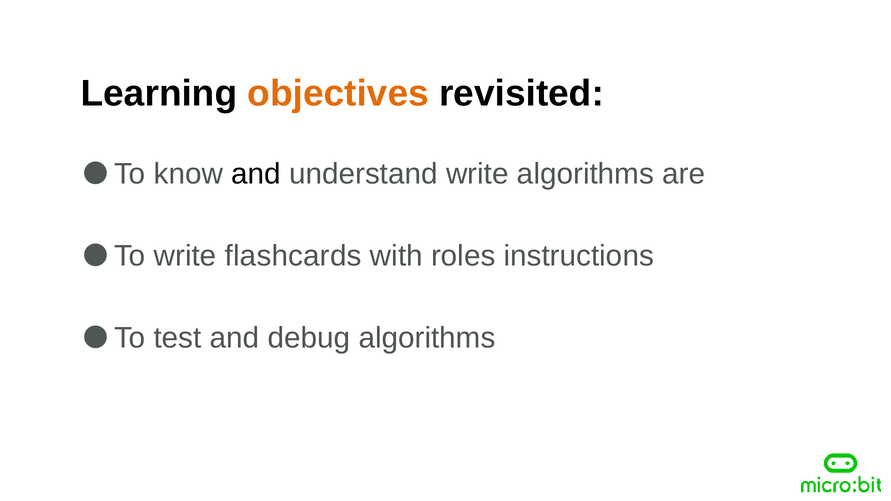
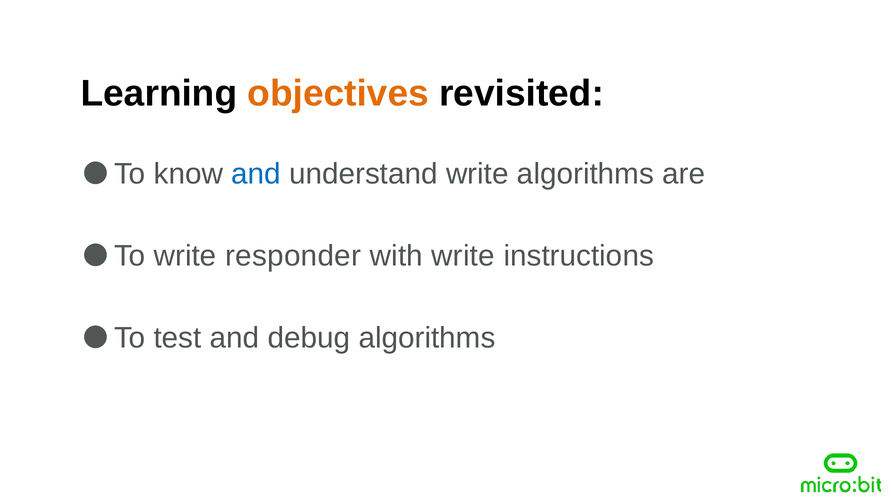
and colour: black -> blue (256, 174)
flashcards: flashcards -> responder (293, 256)
with roles: roles -> write (463, 256)
